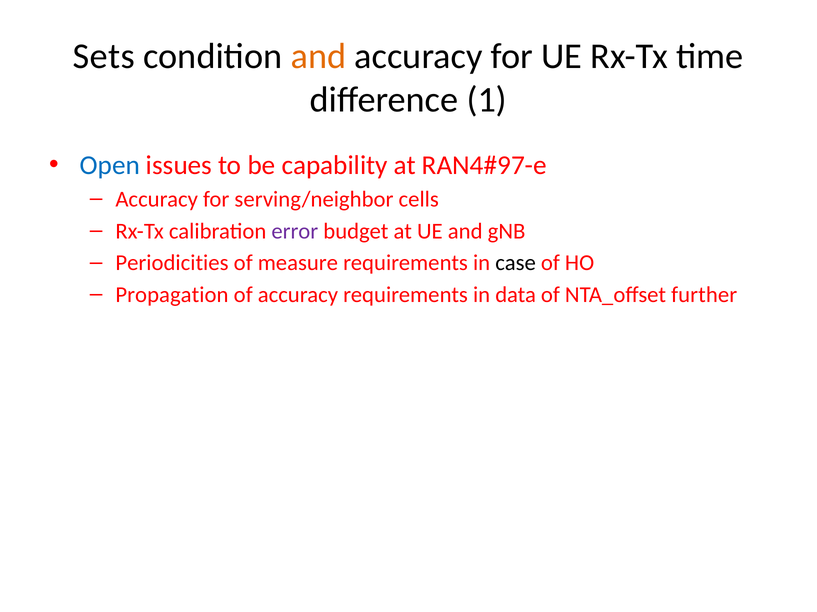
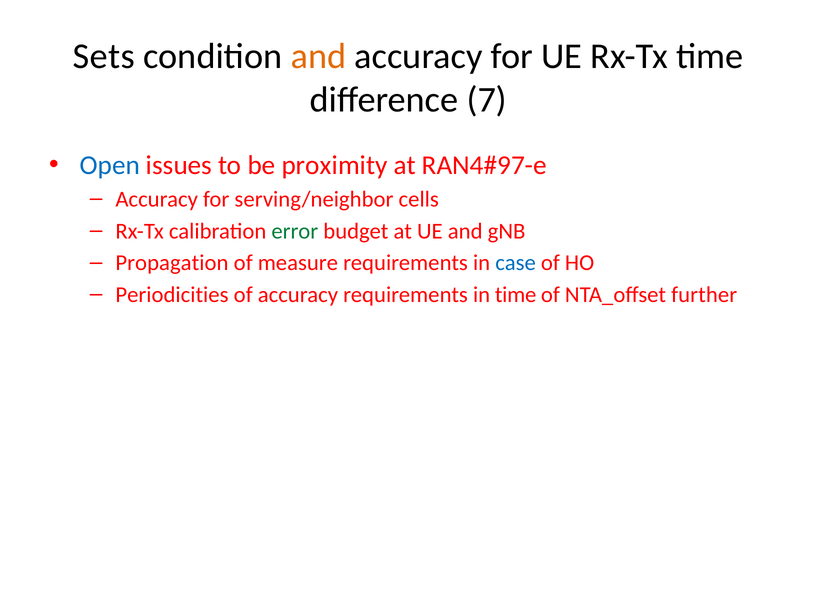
1: 1 -> 7 (487, 100)
capability: capability -> proximity (335, 165)
error colour: purple -> green (295, 231)
Periodicities: Periodicities -> Propagation (172, 263)
case colour: black -> blue (516, 263)
Propagation: Propagation -> Periodicities (172, 295)
in data: data -> time (516, 295)
